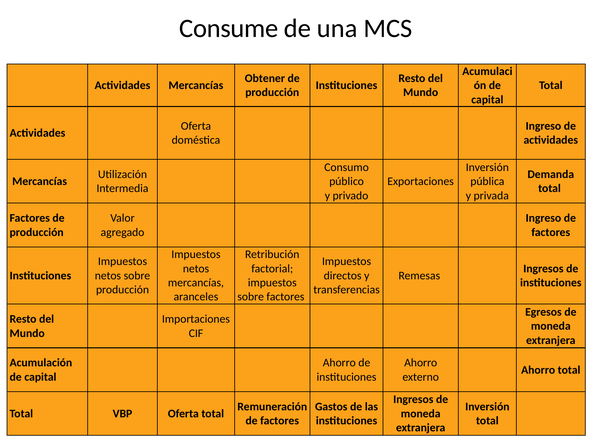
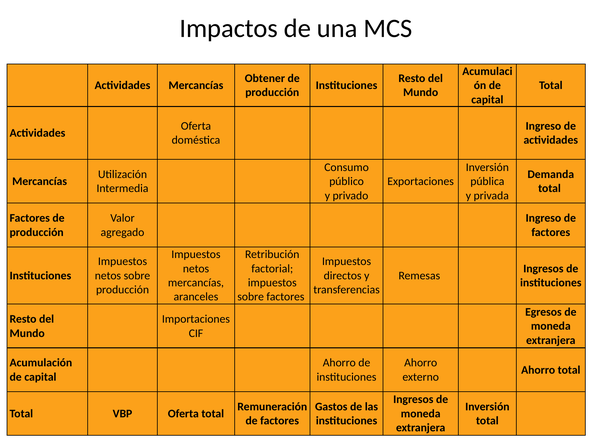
Consume: Consume -> Impactos (229, 28)
